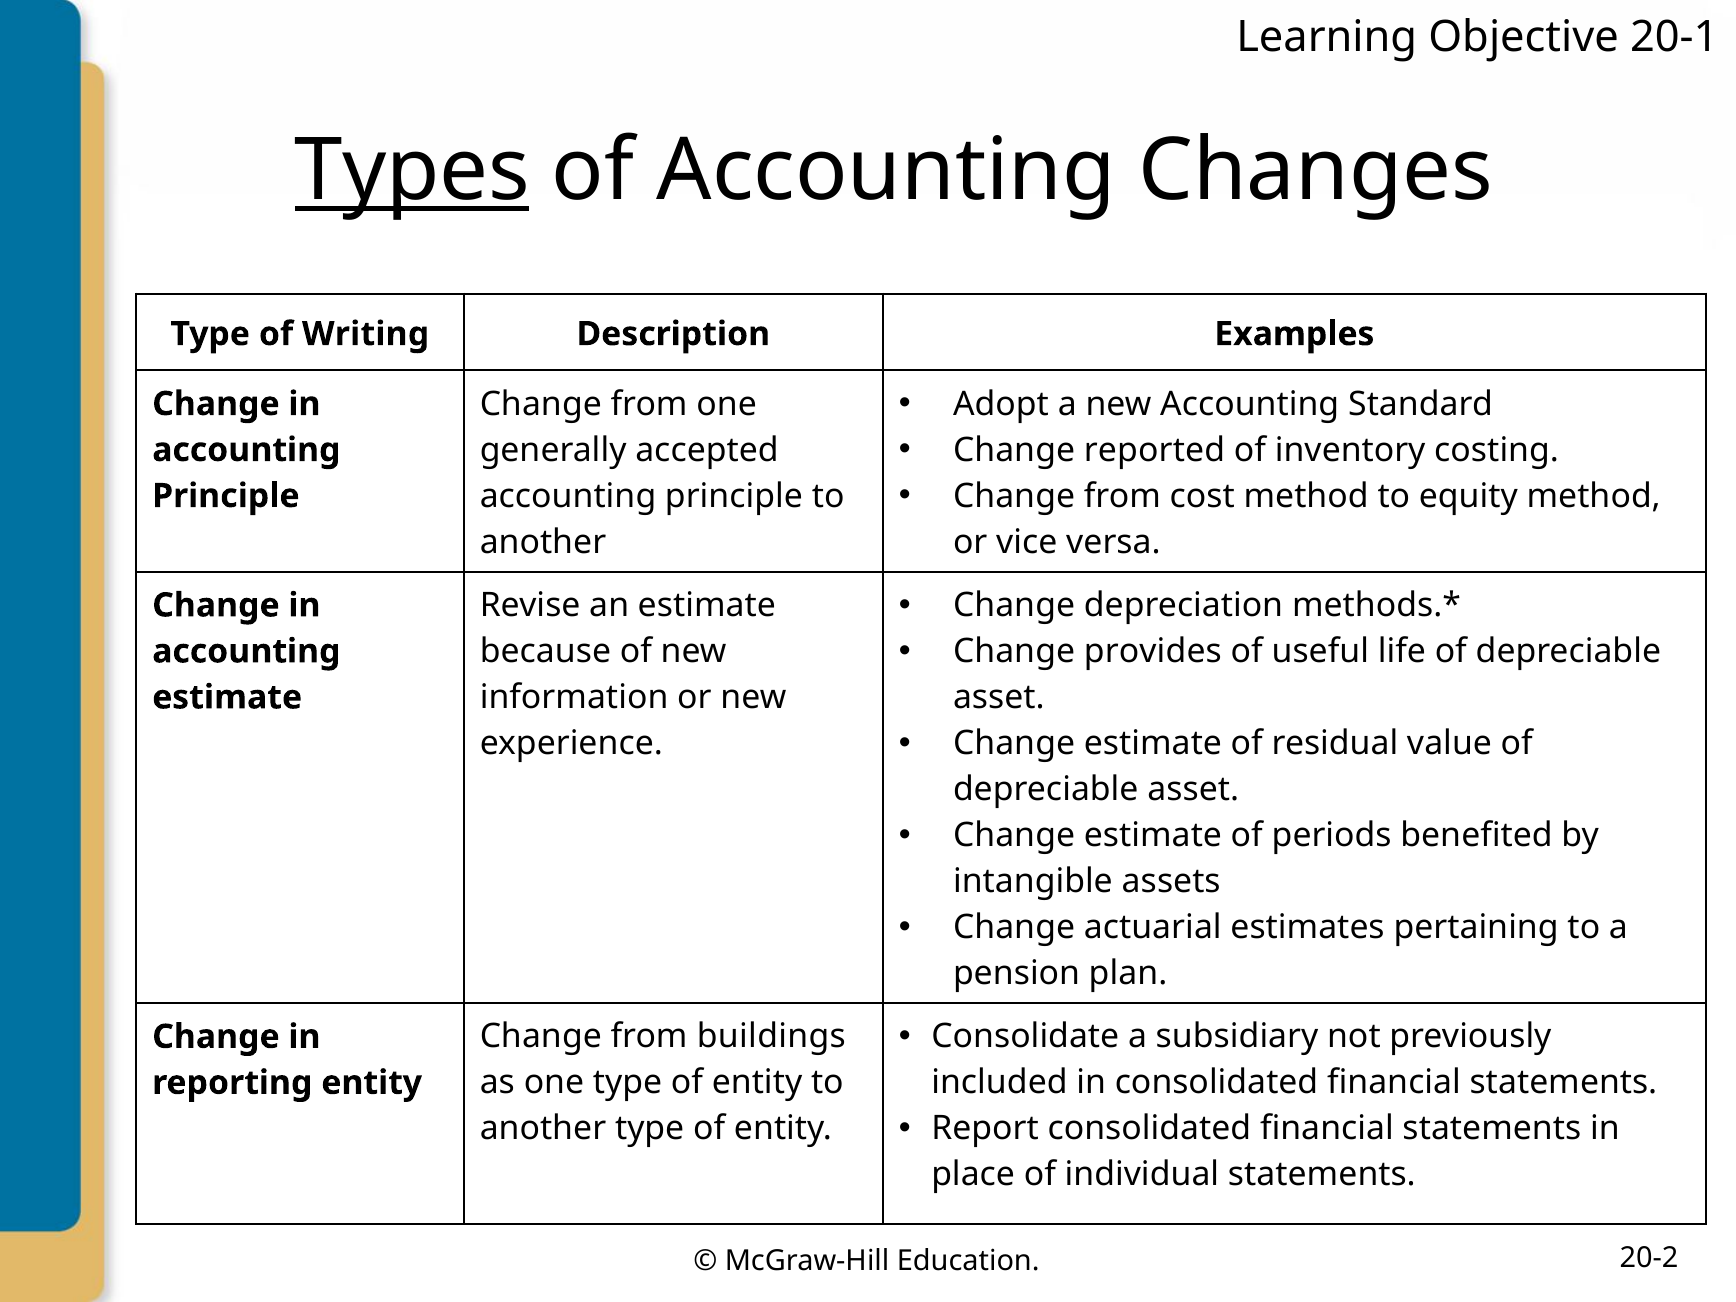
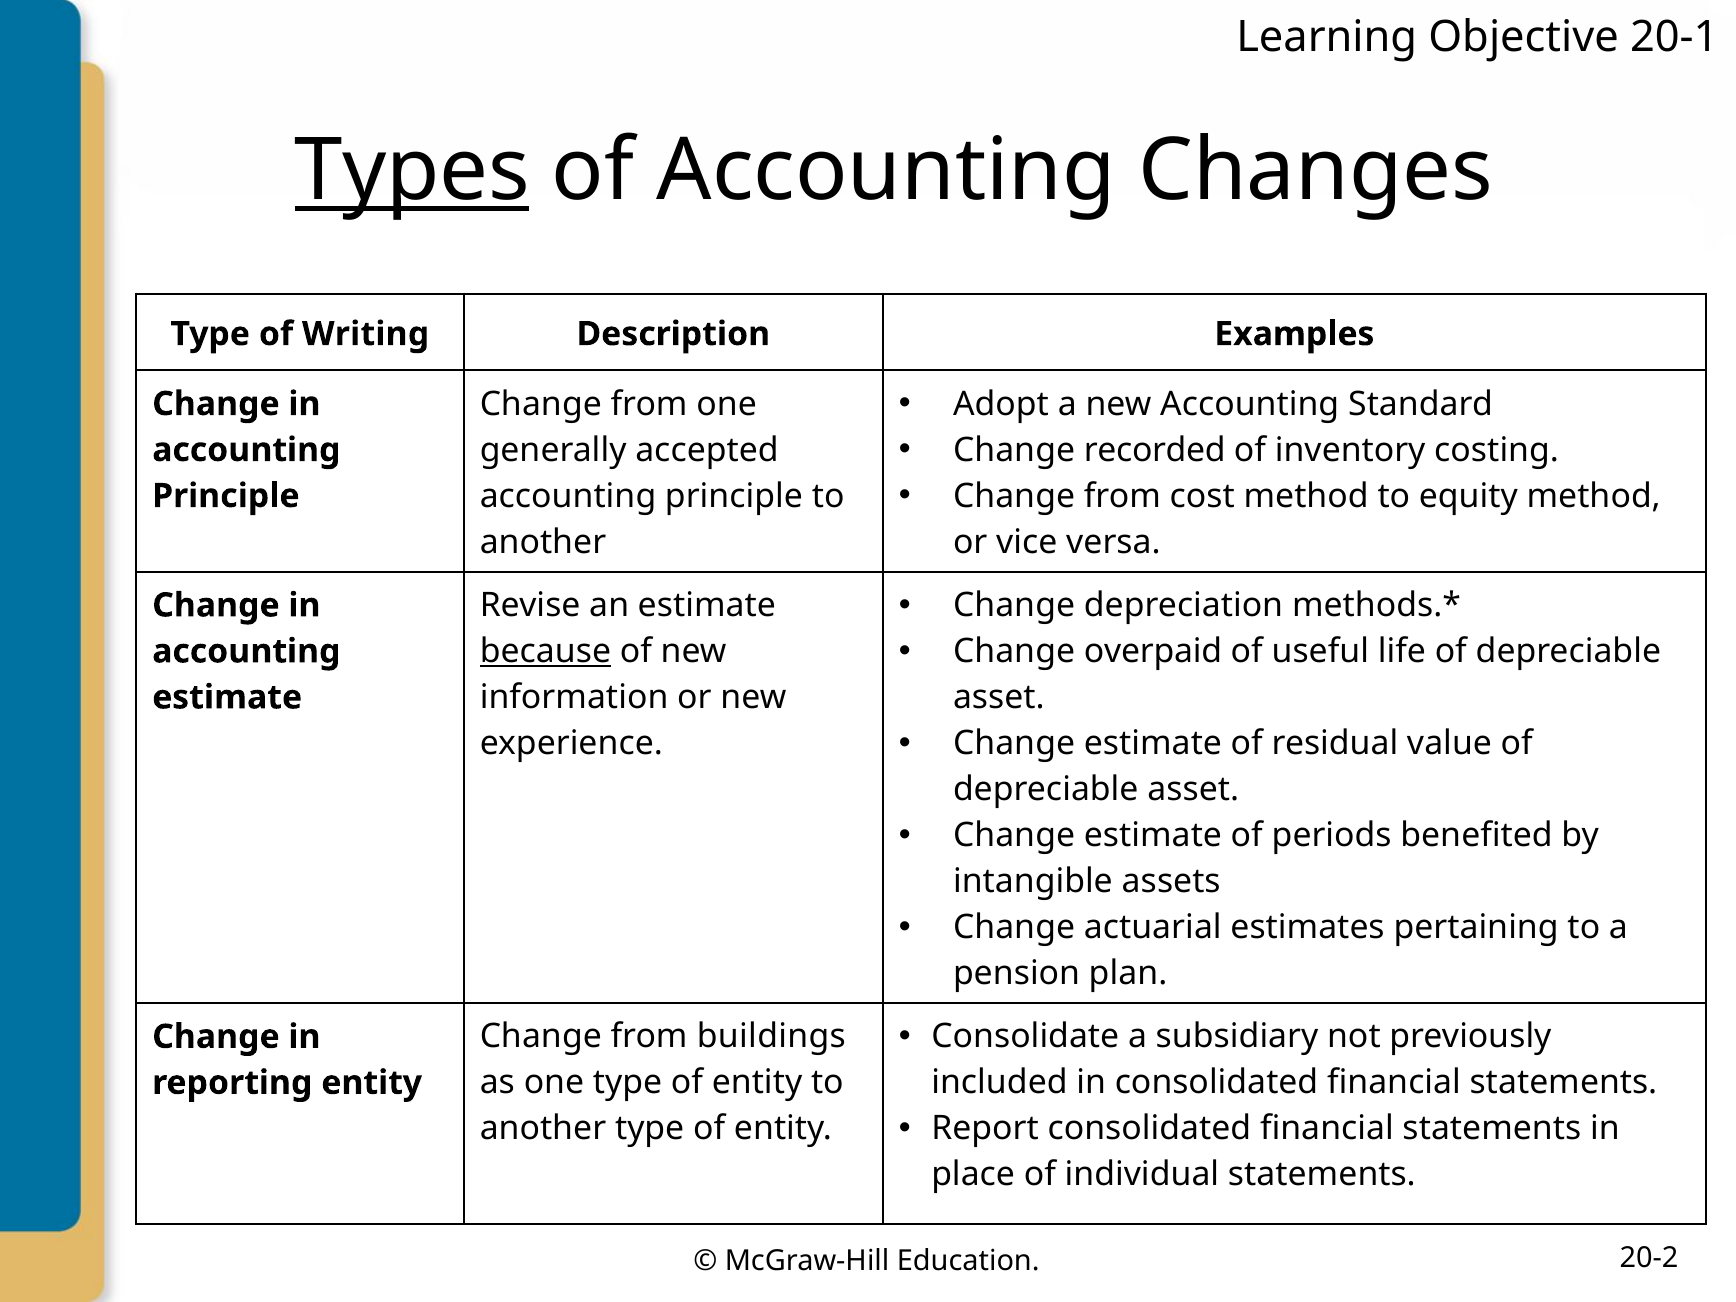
reported: reported -> recorded (1155, 450)
provides: provides -> overpaid (1153, 651)
because underline: none -> present (545, 651)
